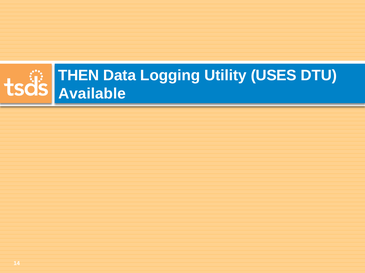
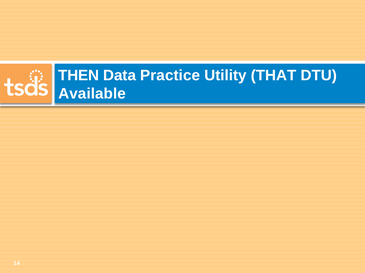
Logging: Logging -> Practice (170, 76)
USES: USES -> THAT (274, 76)
